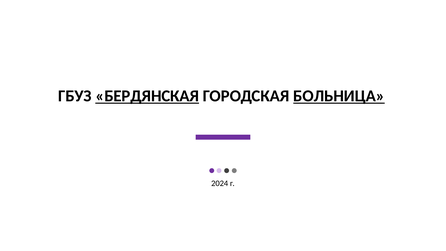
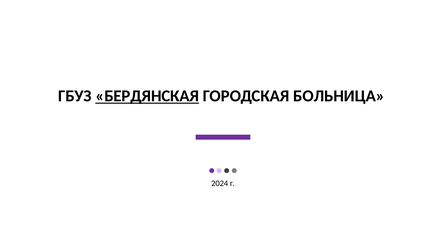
БОЛЬНИЦА underline: present -> none (339, 96)
